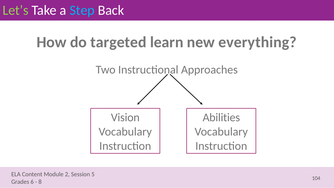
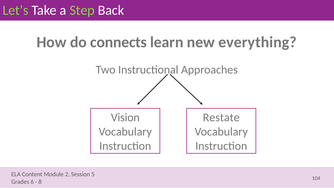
Step colour: light blue -> light green (82, 10)
targeted: targeted -> connects (119, 42)
Abilities: Abilities -> Restate (221, 117)
